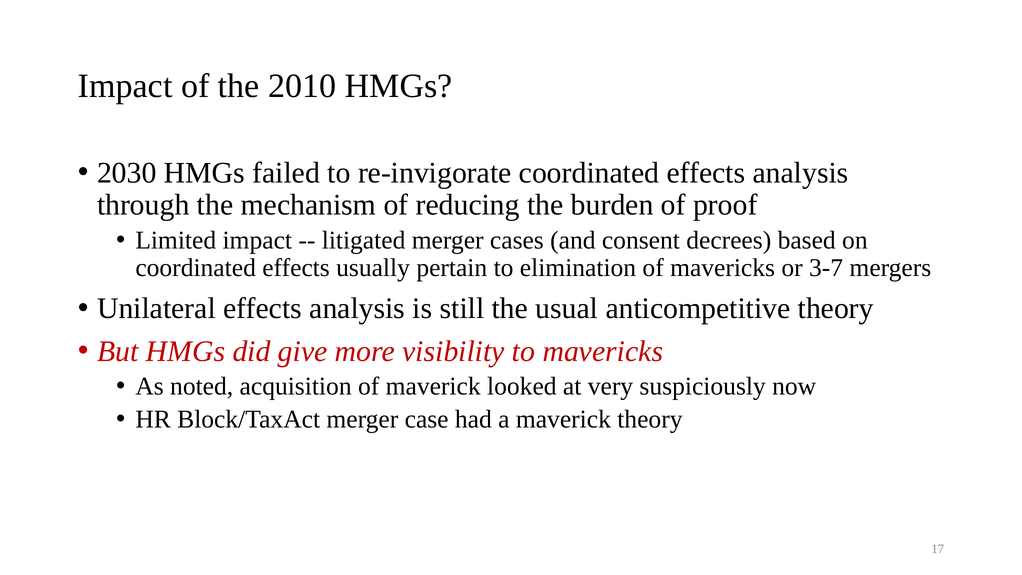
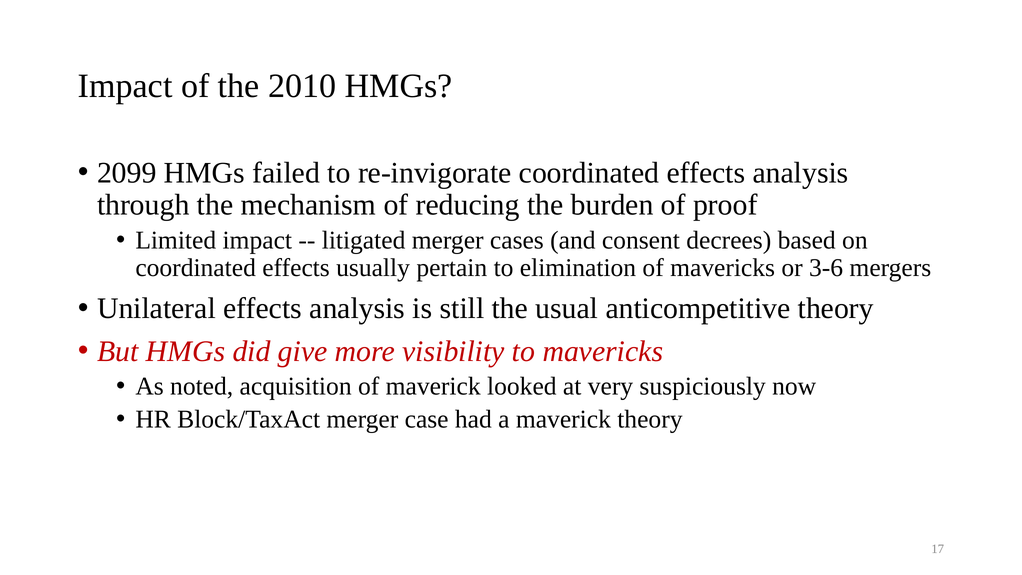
2030: 2030 -> 2099 (127, 173)
3-7: 3-7 -> 3-6 (826, 268)
